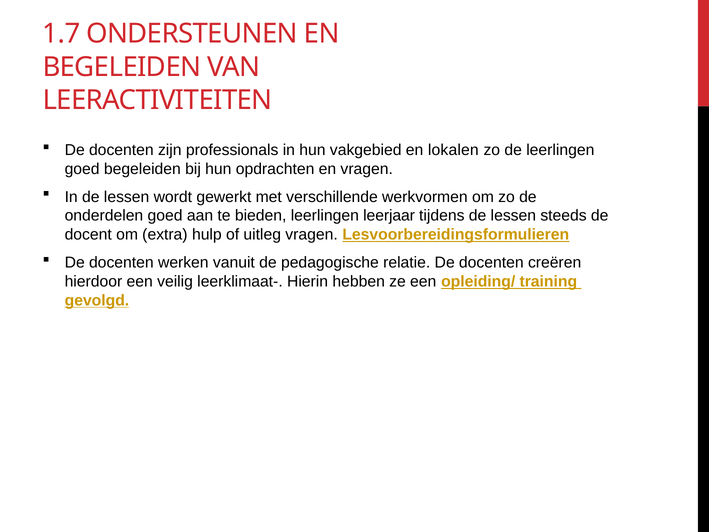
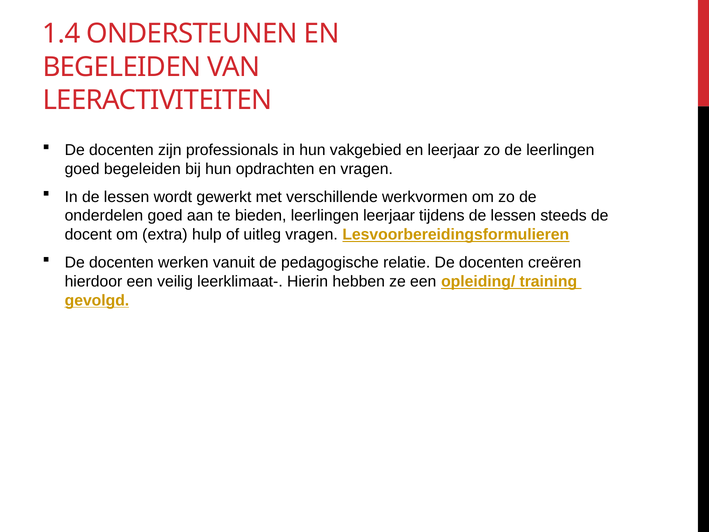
1.7: 1.7 -> 1.4 (62, 34)
en lokalen: lokalen -> leerjaar (453, 150)
